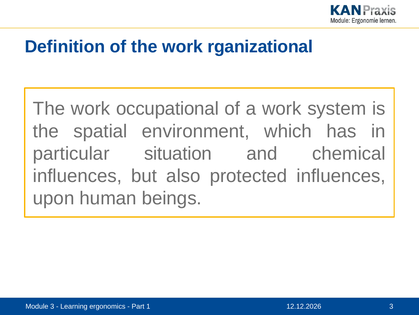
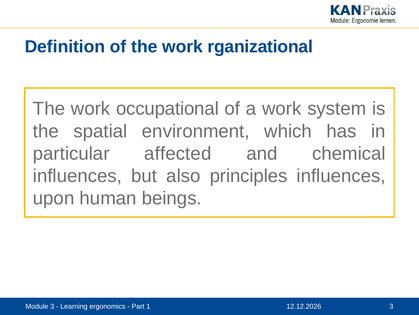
situation: situation -> affected (178, 153)
protected: protected -> principles (249, 176)
